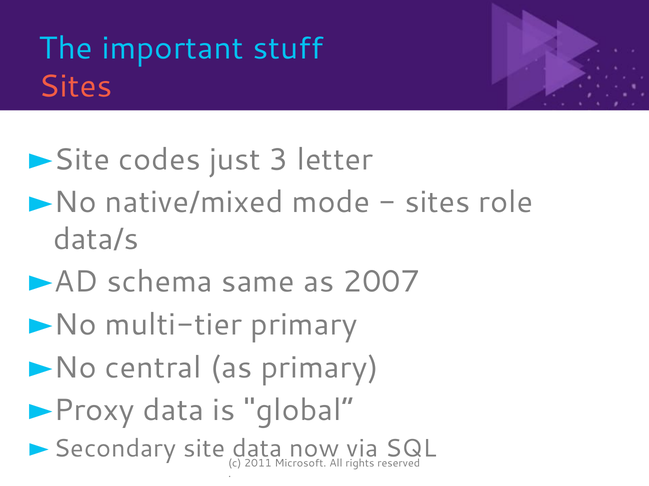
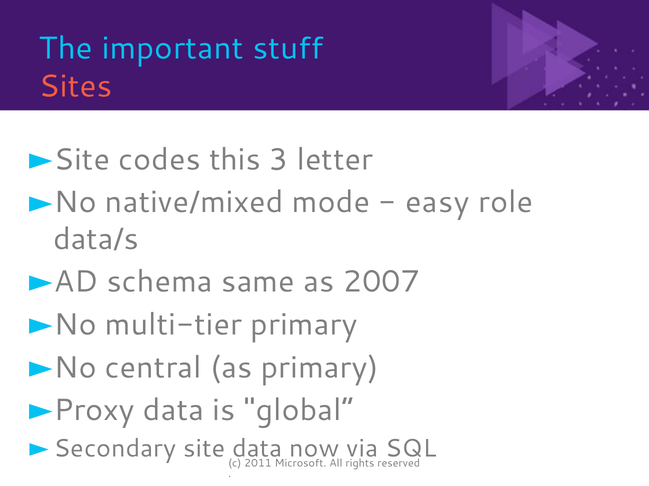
just: just -> this (235, 160)
sites: sites -> easy (437, 203)
